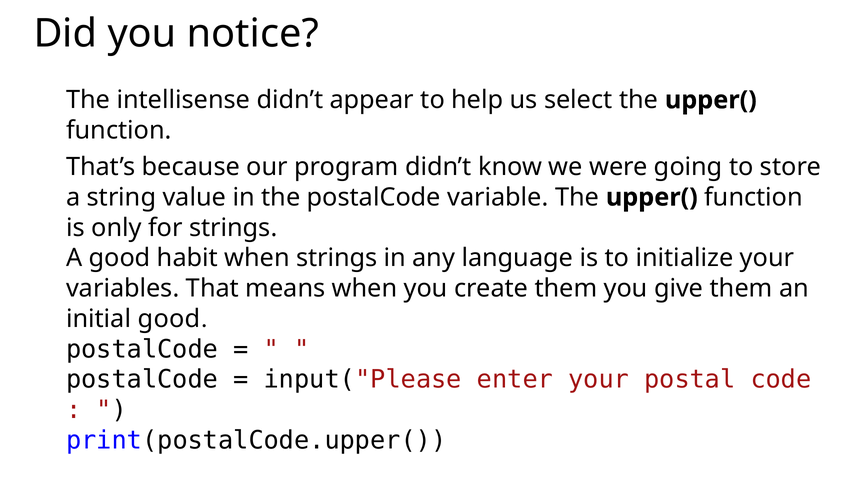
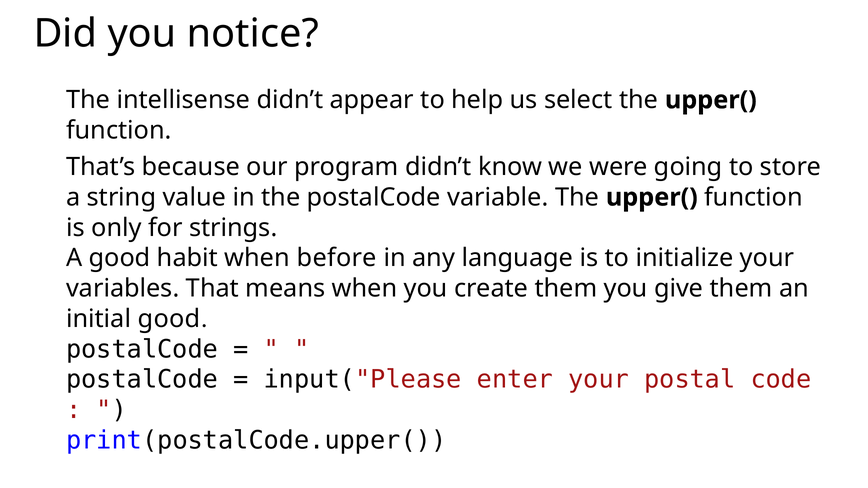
when strings: strings -> before (337, 258)
